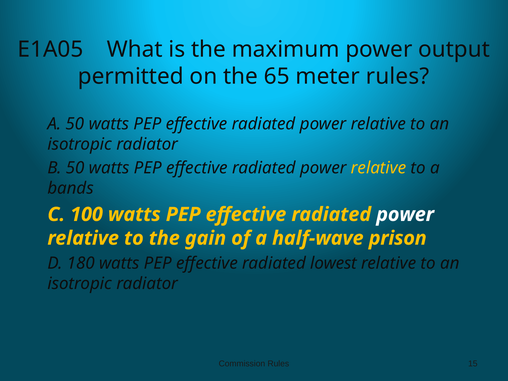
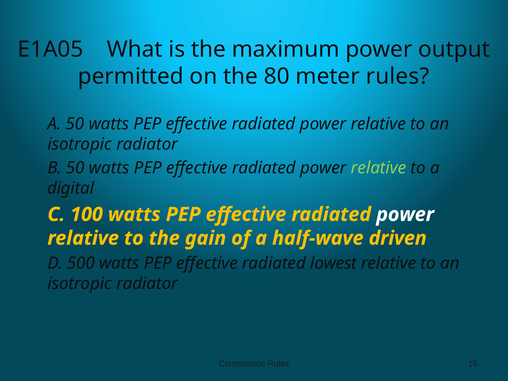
65: 65 -> 80 (277, 77)
relative colour: yellow -> light green (379, 168)
bands: bands -> digital (71, 188)
prison: prison -> driven (398, 238)
180: 180 -> 500 (81, 263)
